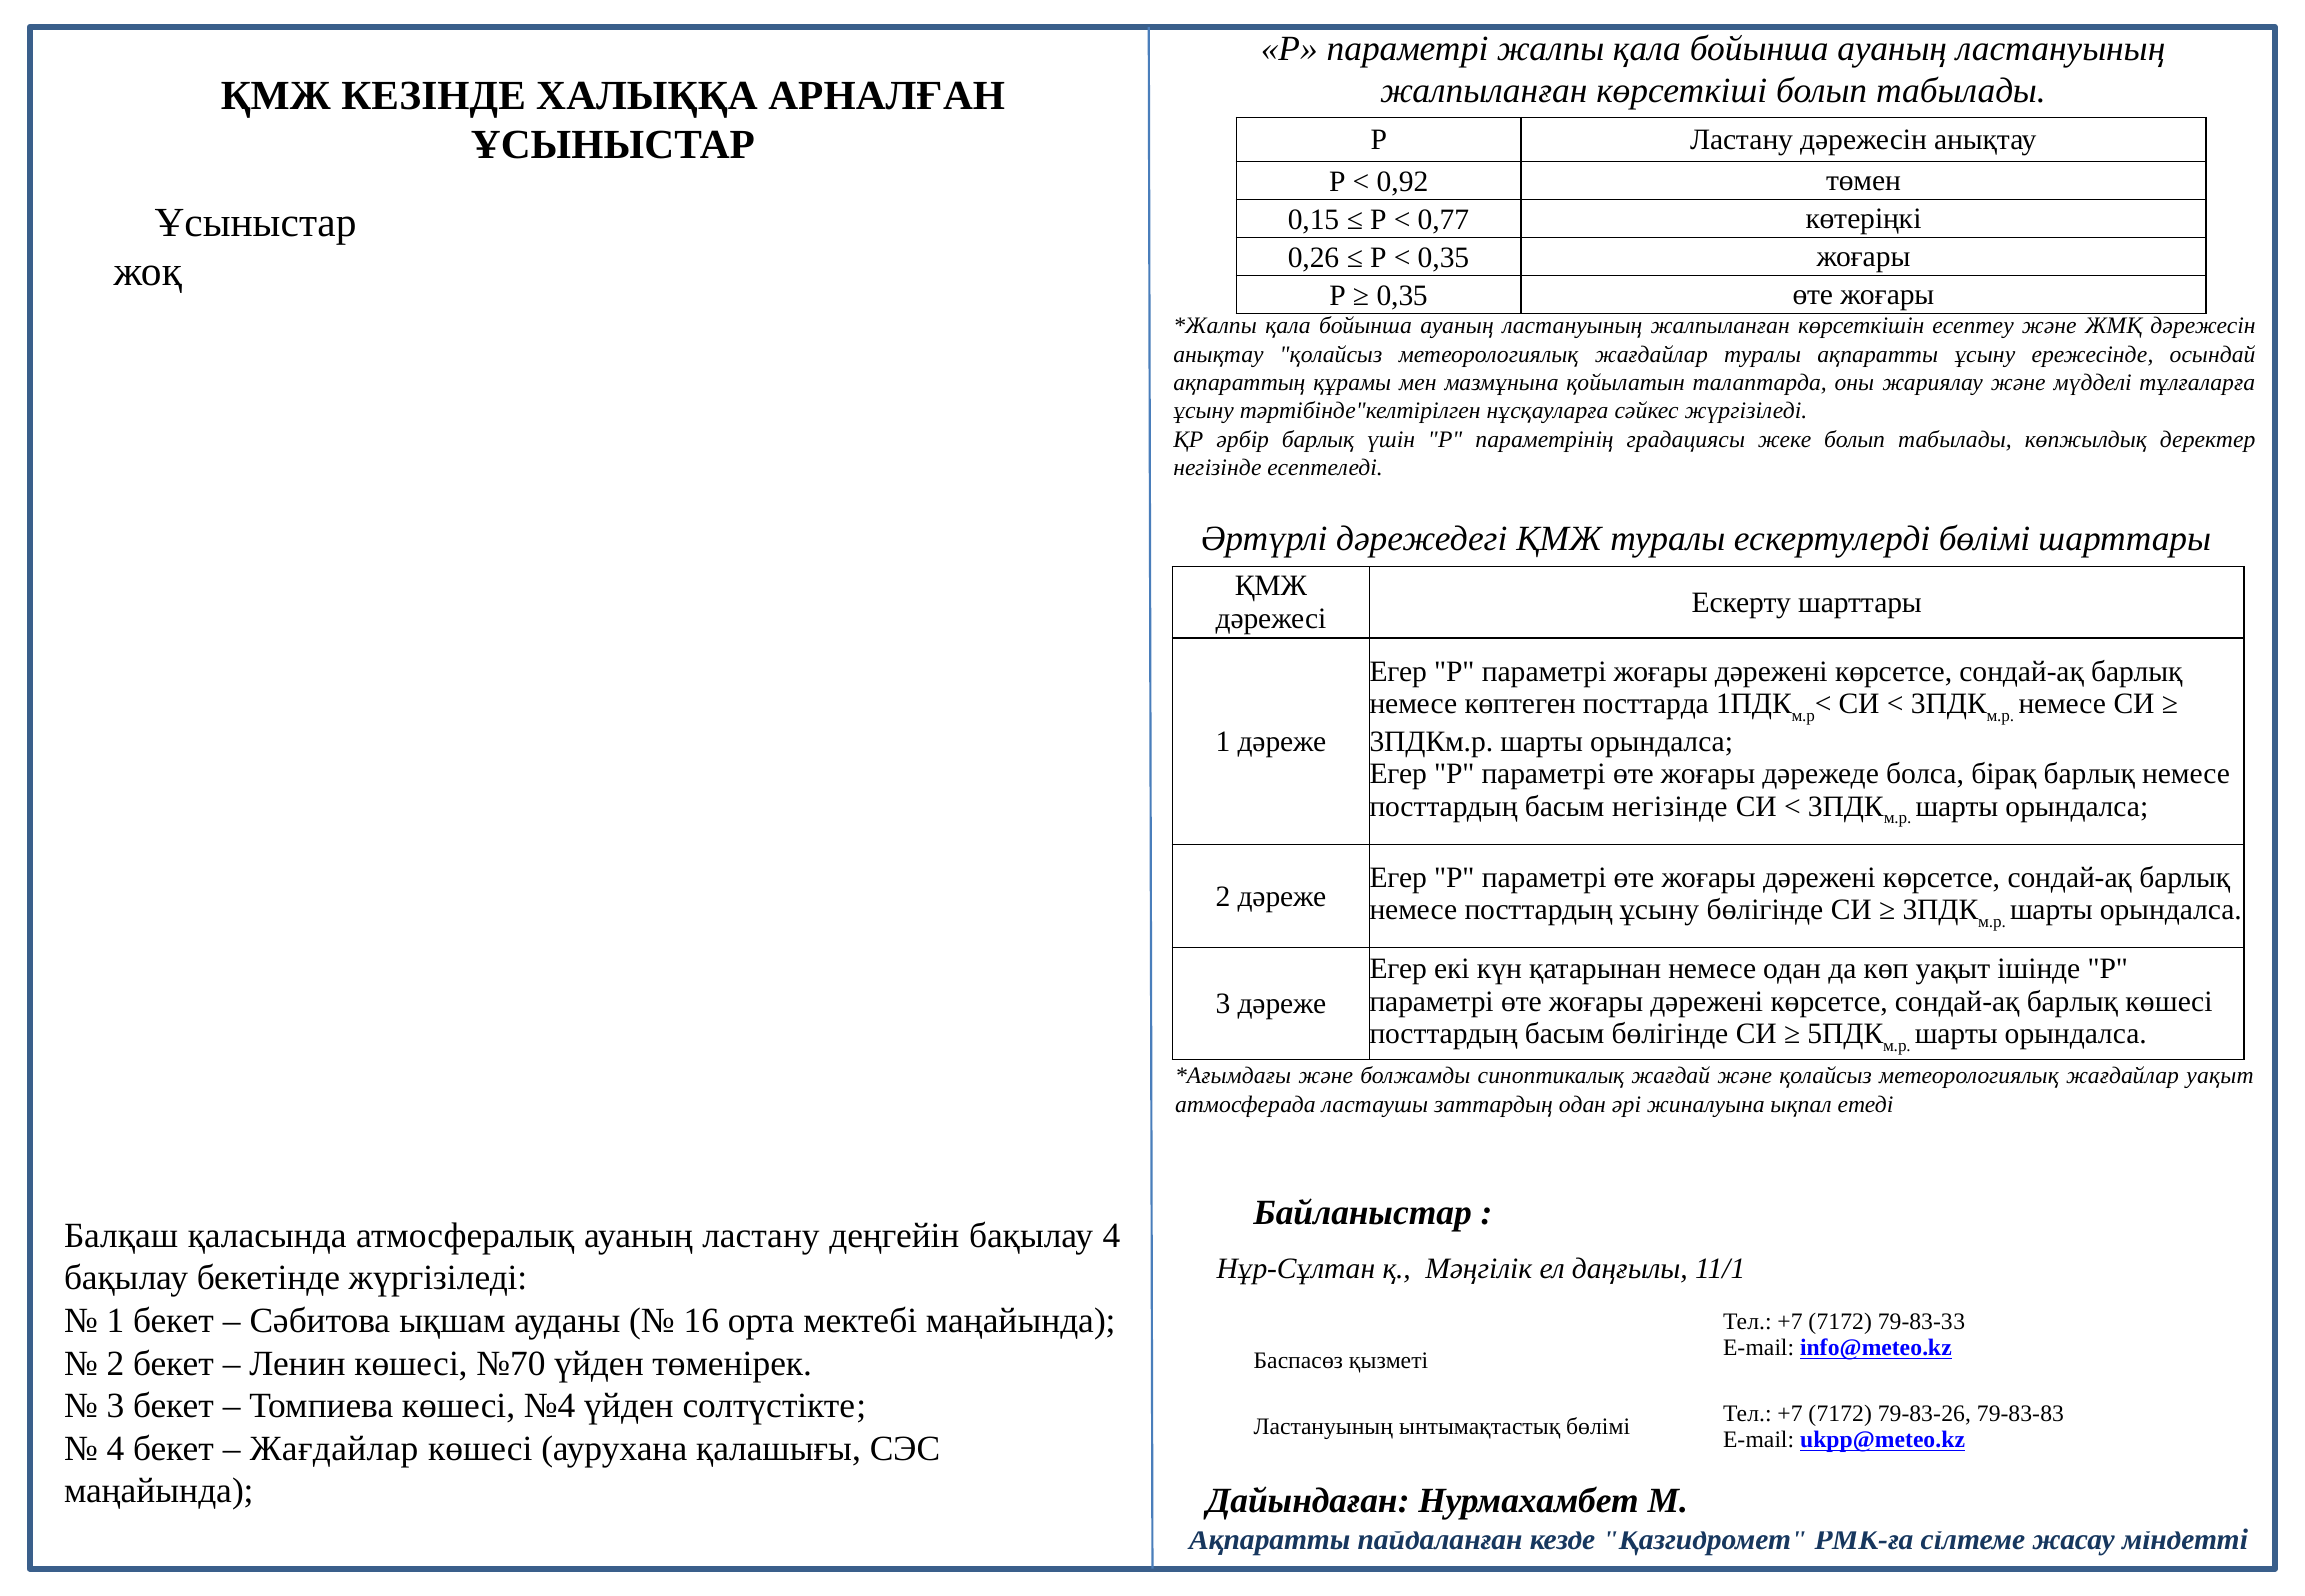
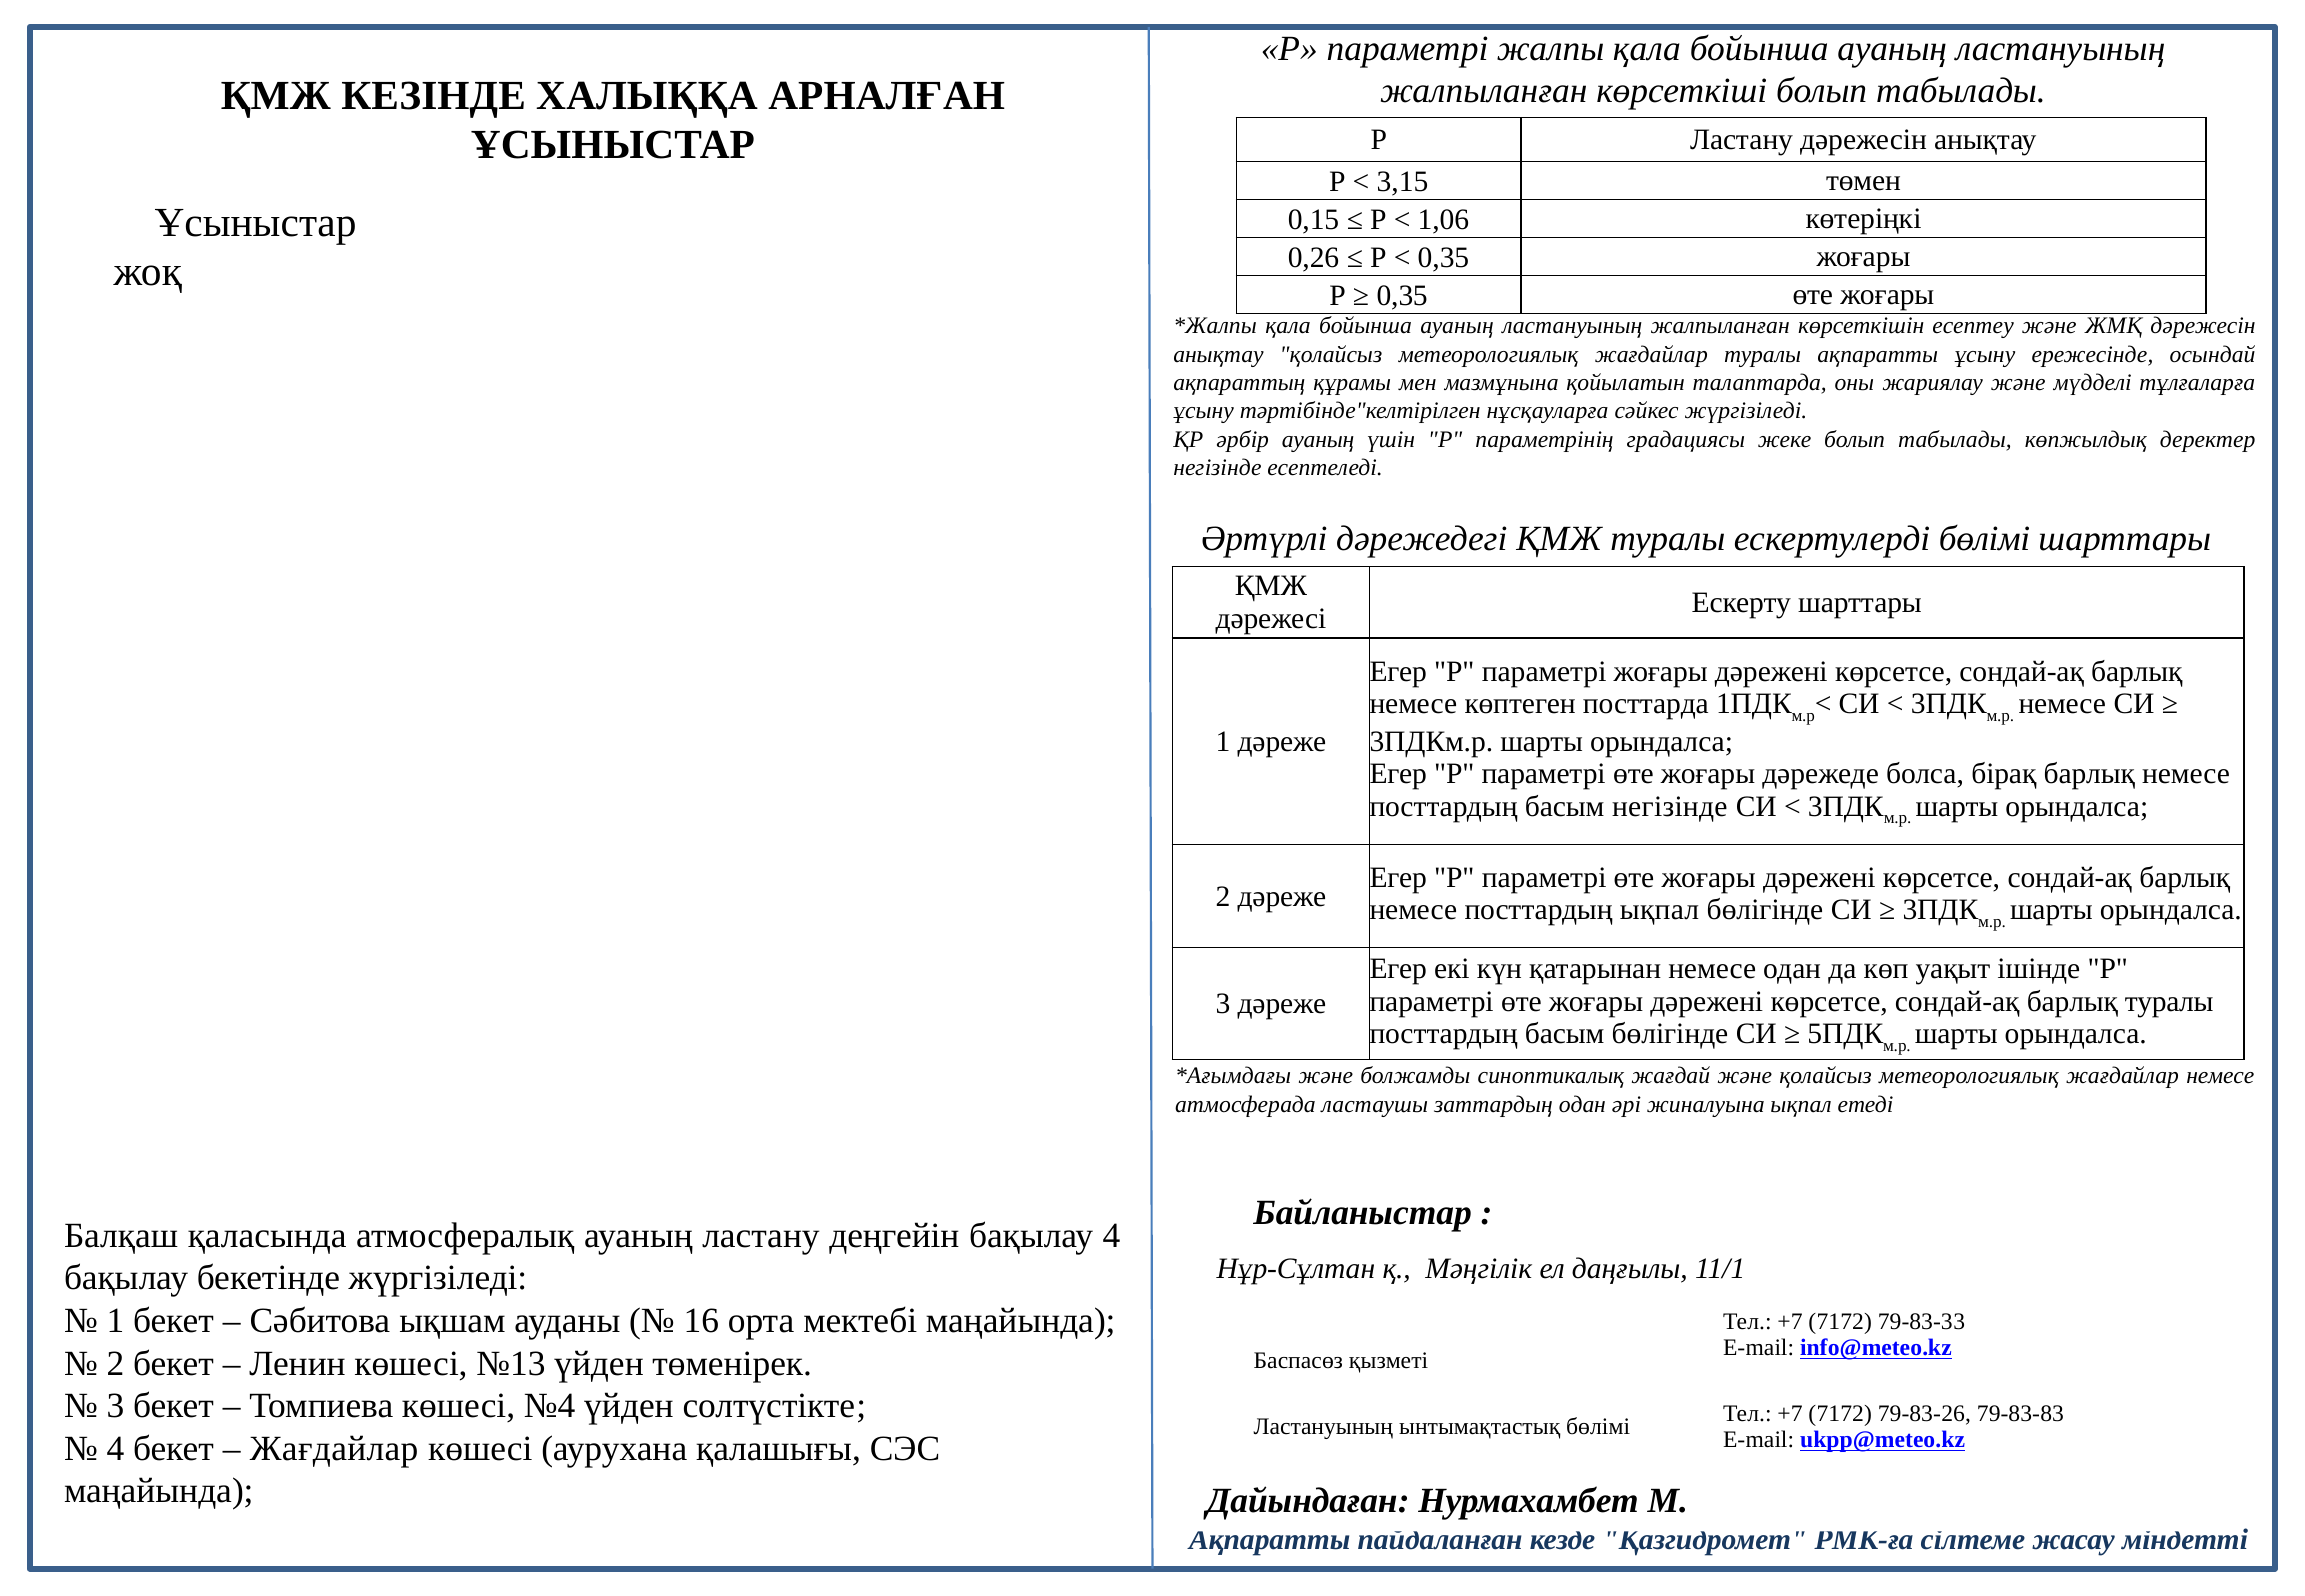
0,92: 0,92 -> 3,15 (1403, 182)
0,77: 0,77 -> 1,06 (1443, 220)
әрбір барлық: барлық -> ауаның (1318, 439)
посттардың ұсыну: ұсыну -> ықпал (1659, 910)
барлық көшесі: көшесі -> туралы (2169, 1001)
жағдайлар уақыт: уақыт -> немесе (2220, 1076)
№70: №70 -> №13 (511, 1363)
